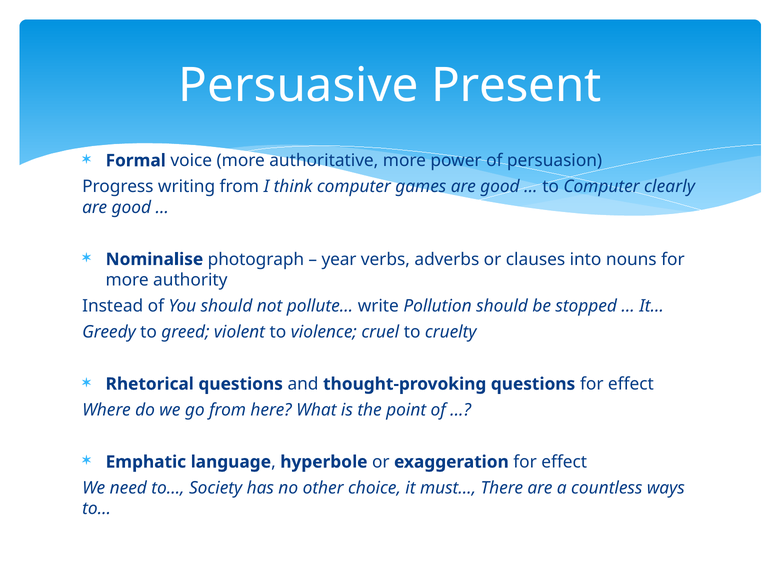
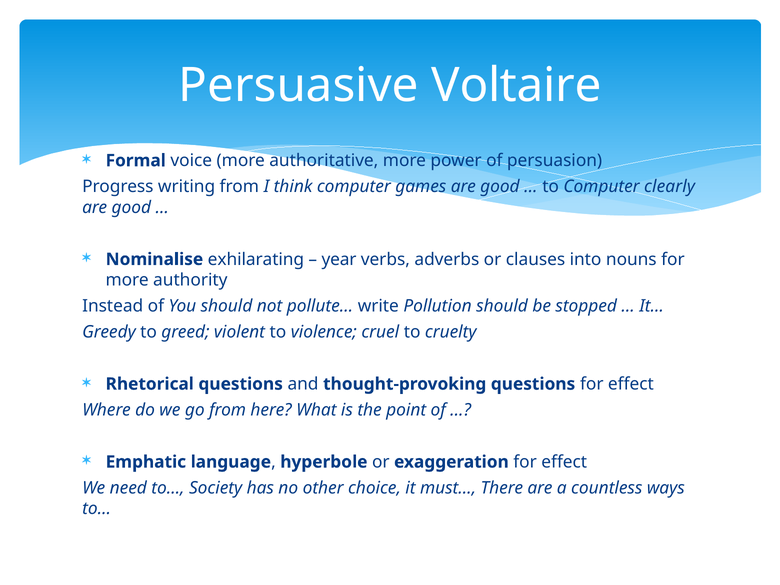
Present: Present -> Voltaire (516, 86)
photograph: photograph -> exhilarating (256, 259)
